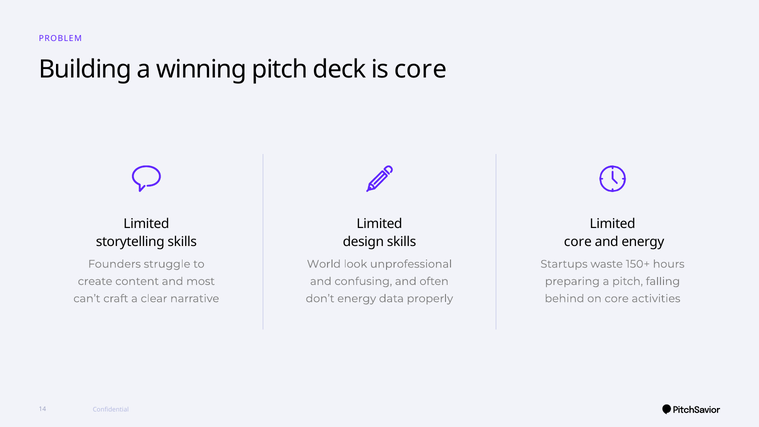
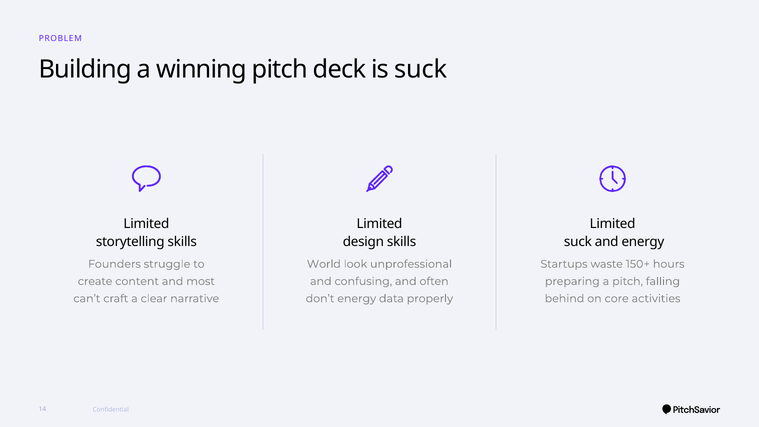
is core: core -> suck (421, 69)
core: core -> suck (578, 242)
